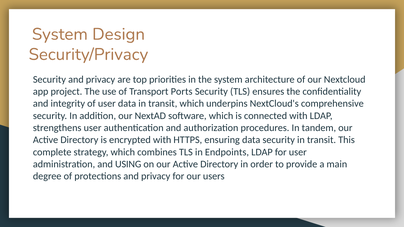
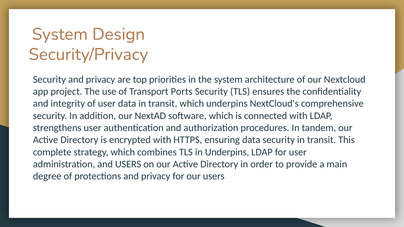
in Endpoints: Endpoints -> Underpins (227, 152)
and USING: USING -> USERS (128, 164)
